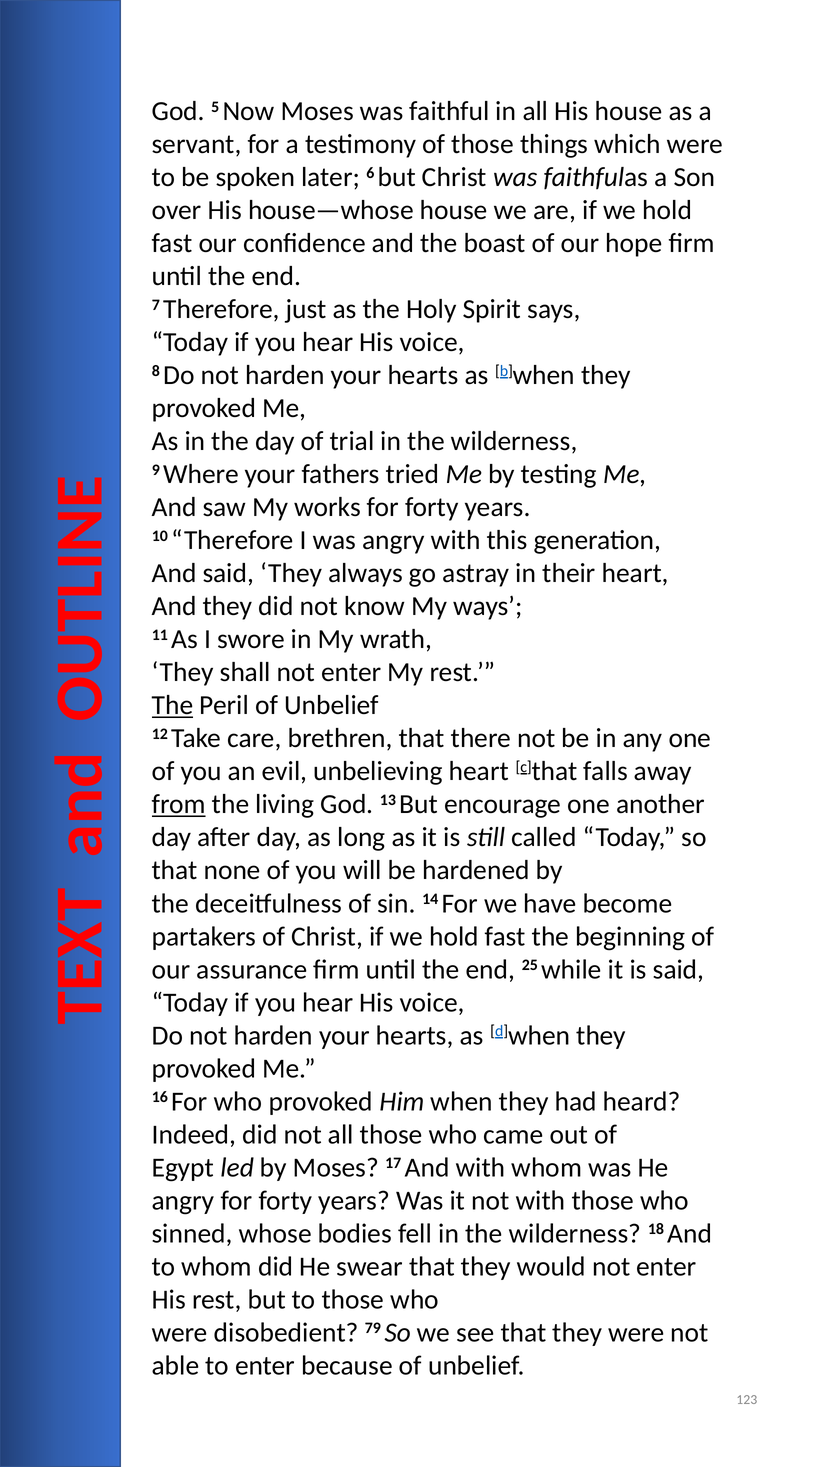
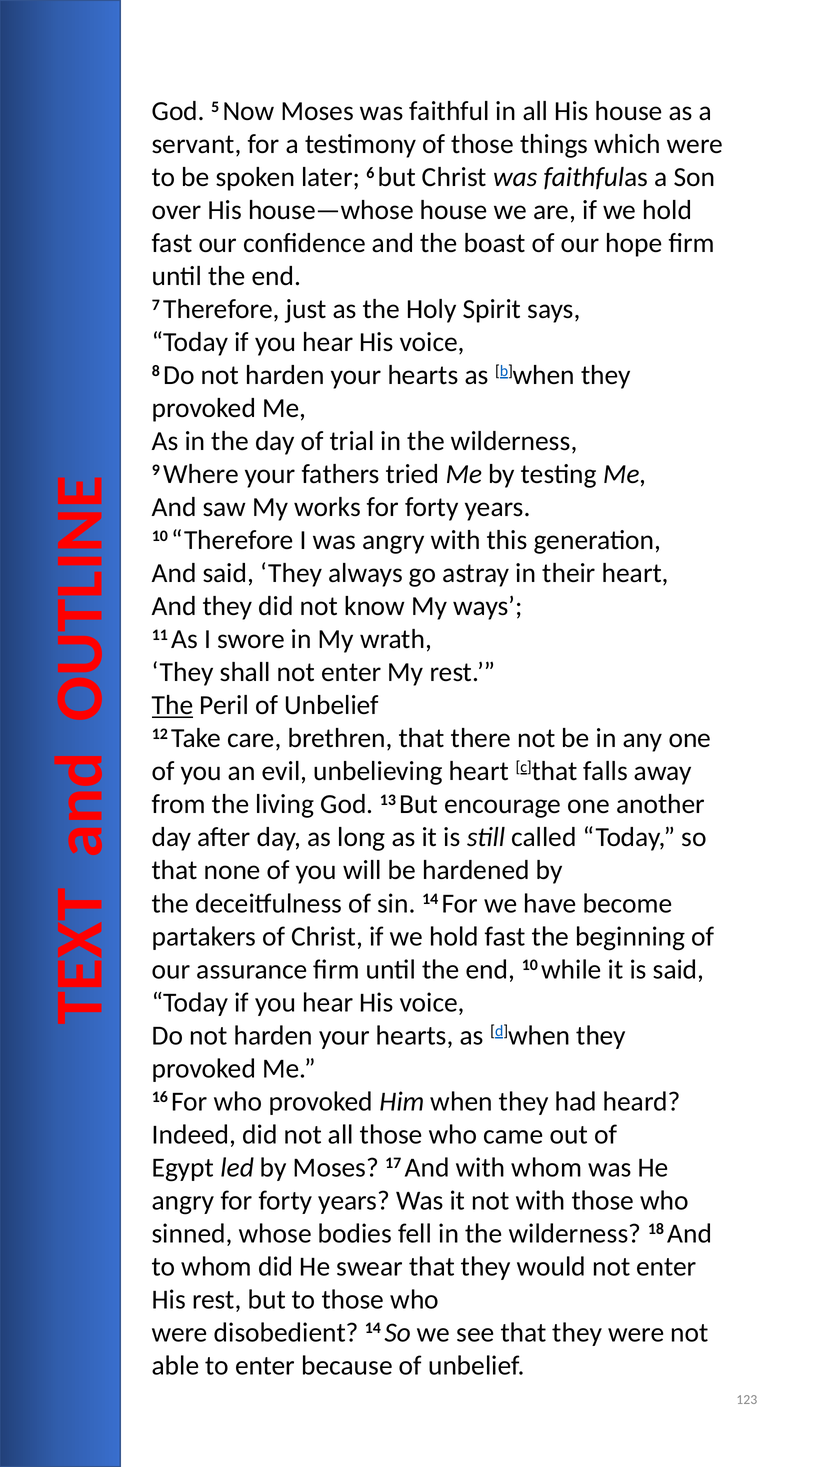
from underline: present -> none (179, 804)
end 25: 25 -> 10 (530, 965)
disobedient 79: 79 -> 14 (373, 1328)
